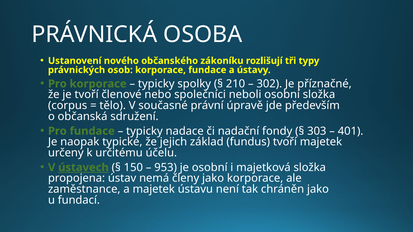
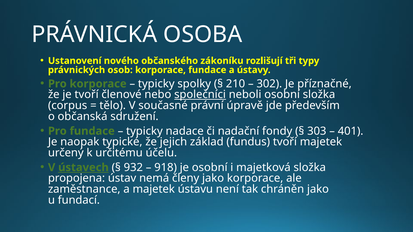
společníci underline: none -> present (200, 95)
150: 150 -> 932 (133, 168)
953: 953 -> 918 (166, 168)
